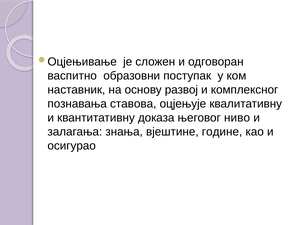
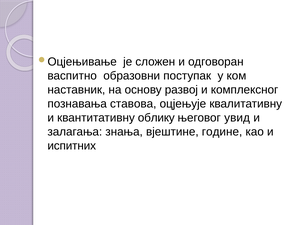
доказа: доказа -> облику (156, 118)
ниво: ниво -> увид (237, 118)
осигурао: осигурао -> испитних (72, 146)
